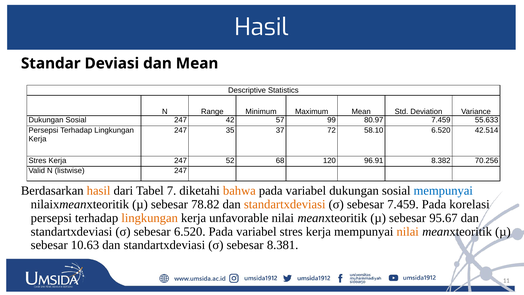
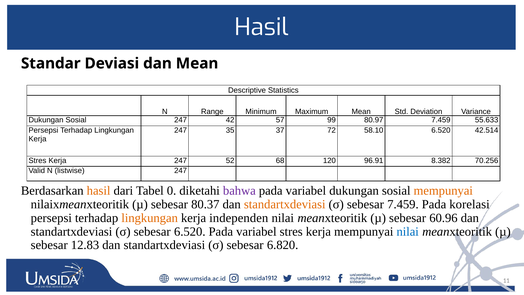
7: 7 -> 0 (172, 191)
bahwa colour: orange -> purple (239, 191)
mempunyai colour: blue -> orange (443, 191)
78.82: 78.82 -> 80.37 (205, 204)
unfavorable: unfavorable -> independen (239, 218)
95.67: 95.67 -> 60.96 (443, 218)
nilai colour: orange -> blue (408, 231)
10.63: 10.63 -> 12.83 (85, 245)
8.381: 8.381 -> 6.820 (283, 245)
